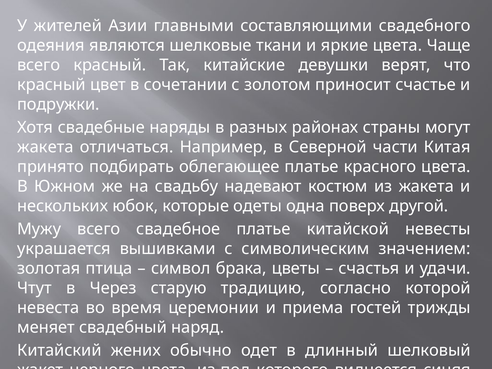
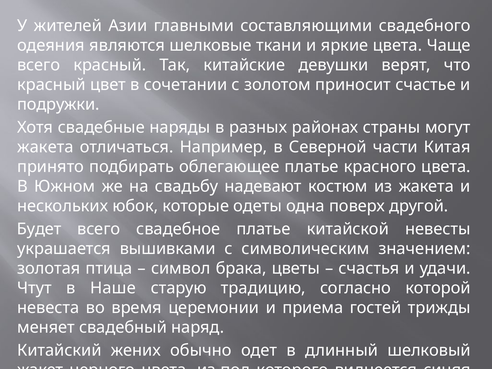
Мужу: Мужу -> Будет (39, 229)
Через: Через -> Наше (113, 288)
